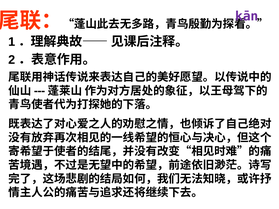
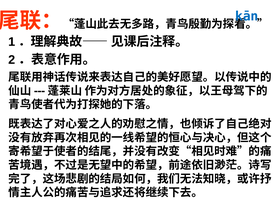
kān colour: purple -> blue (247, 16)
